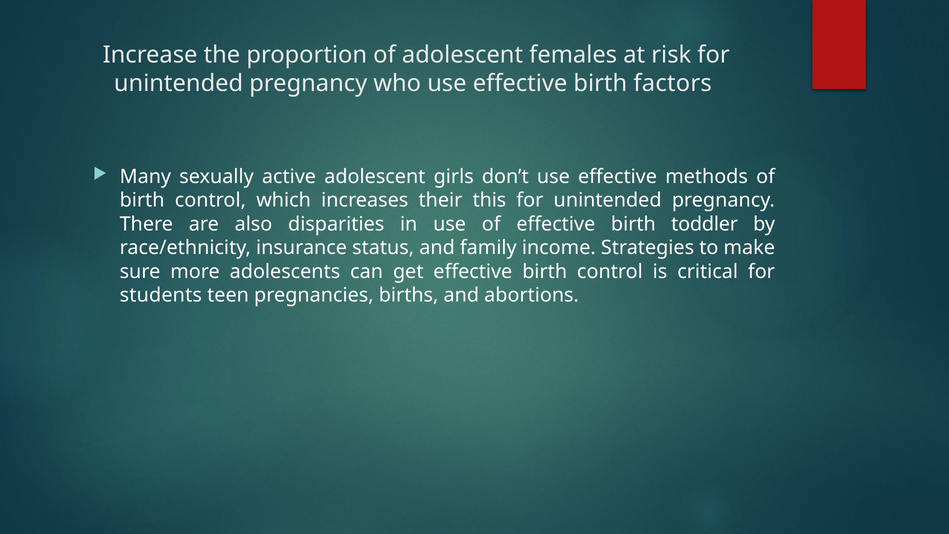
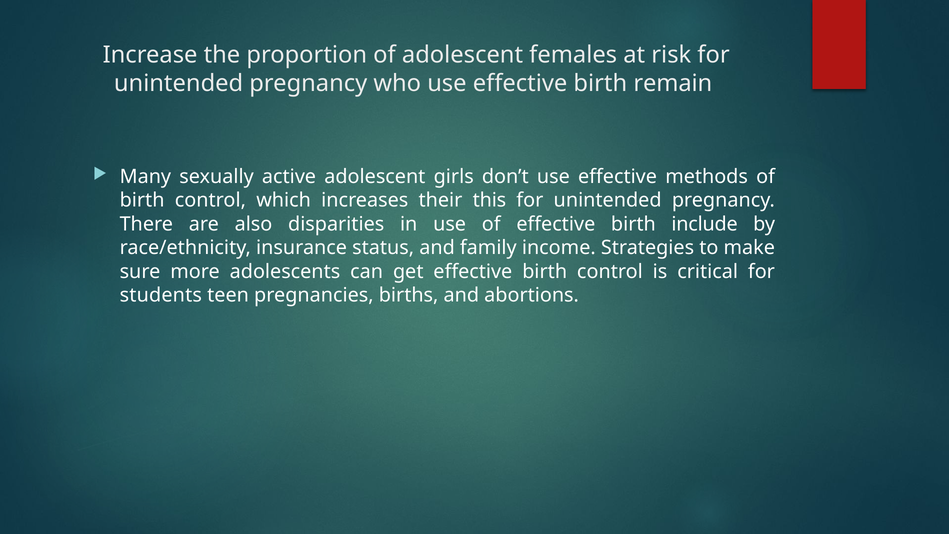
factors: factors -> remain (673, 83)
toddler: toddler -> include (705, 224)
